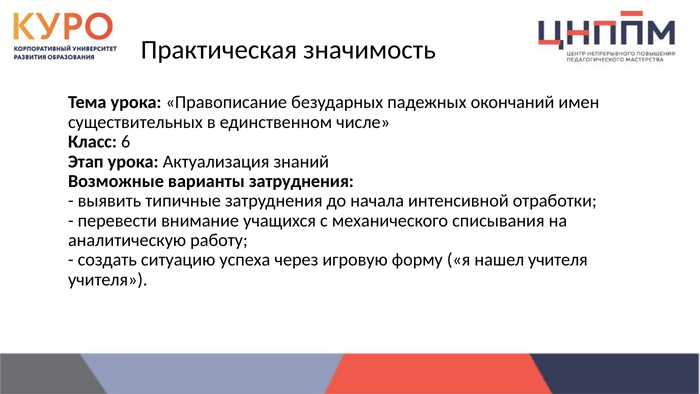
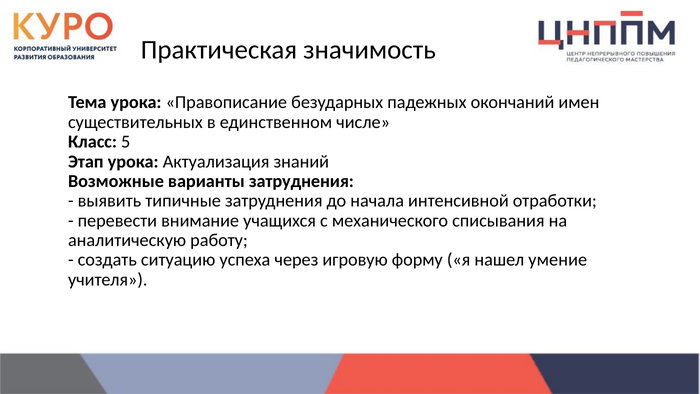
6: 6 -> 5 (126, 142)
нашел учителя: учителя -> умение (558, 260)
